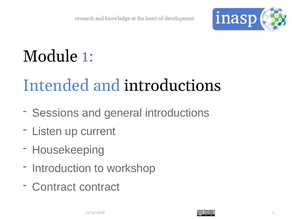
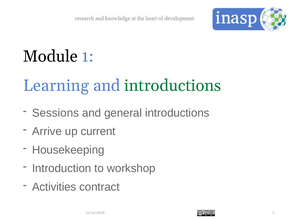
Intended: Intended -> Learning (56, 86)
introductions colour: black -> green (173, 86)
Listen: Listen -> Arrive (47, 131)
Contract: Contract -> Activities (54, 187)
